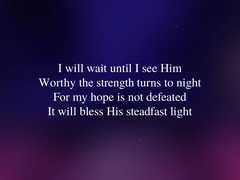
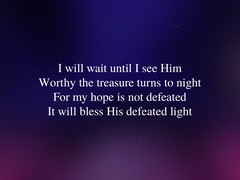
strength: strength -> treasure (115, 83)
His steadfast: steadfast -> defeated (147, 111)
